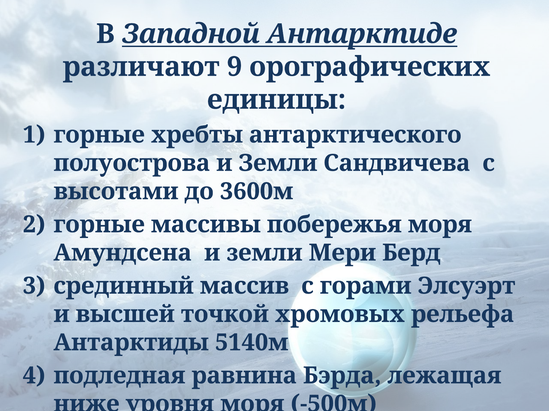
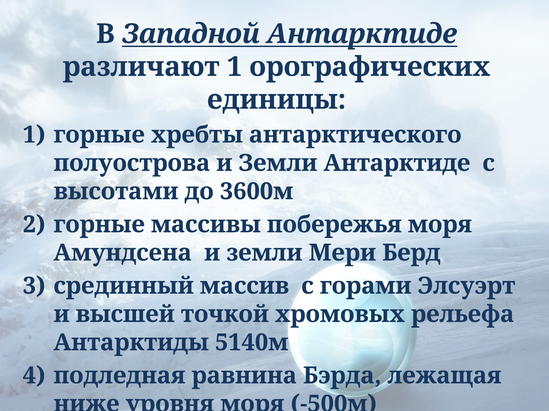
различают 9: 9 -> 1 (234, 67)
Земли Сандвичева: Сандвичева -> Антарктиде (397, 163)
